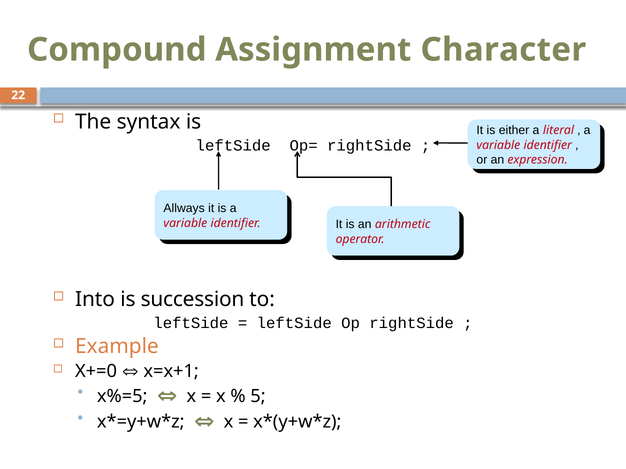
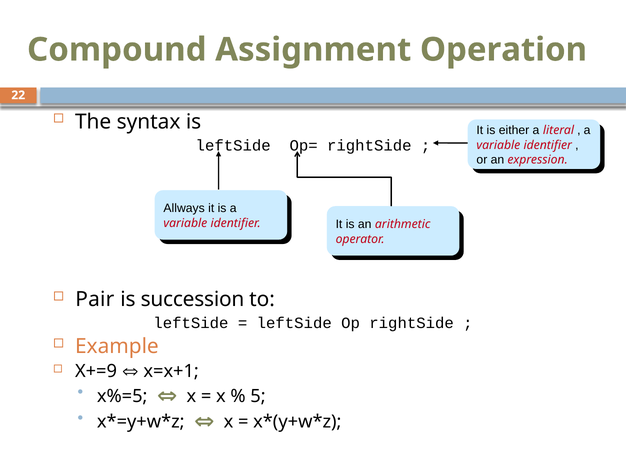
Character: Character -> Operation (504, 50)
Into: Into -> Pair (95, 300)
X+=0: X+=0 -> X+=9 (96, 372)
